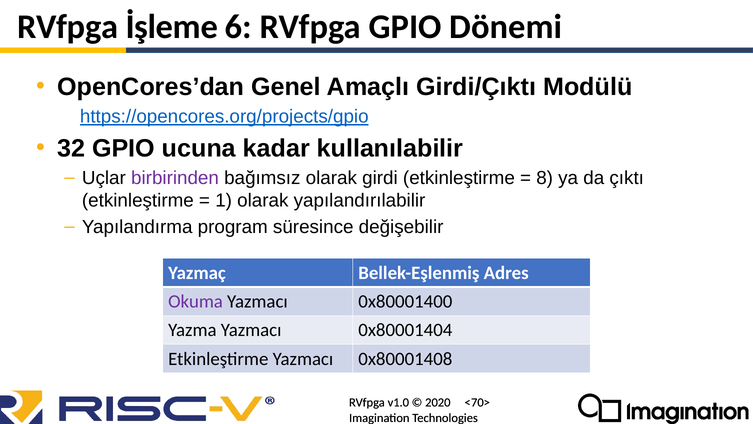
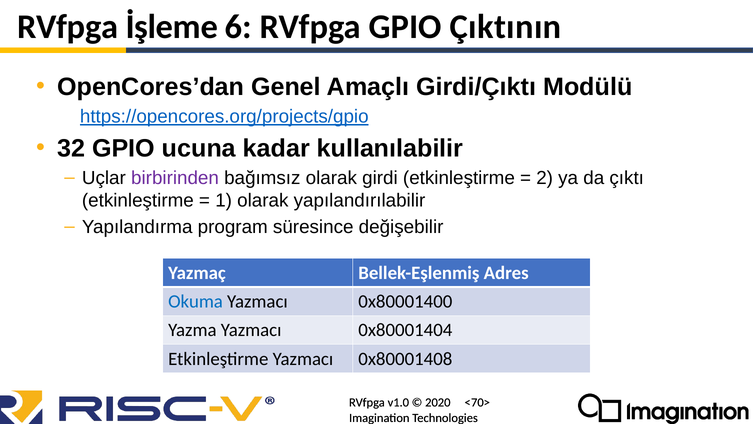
Dönemi: Dönemi -> Çıktının (506, 27)
8: 8 -> 2 (545, 178)
Okuma colour: purple -> blue (196, 301)
